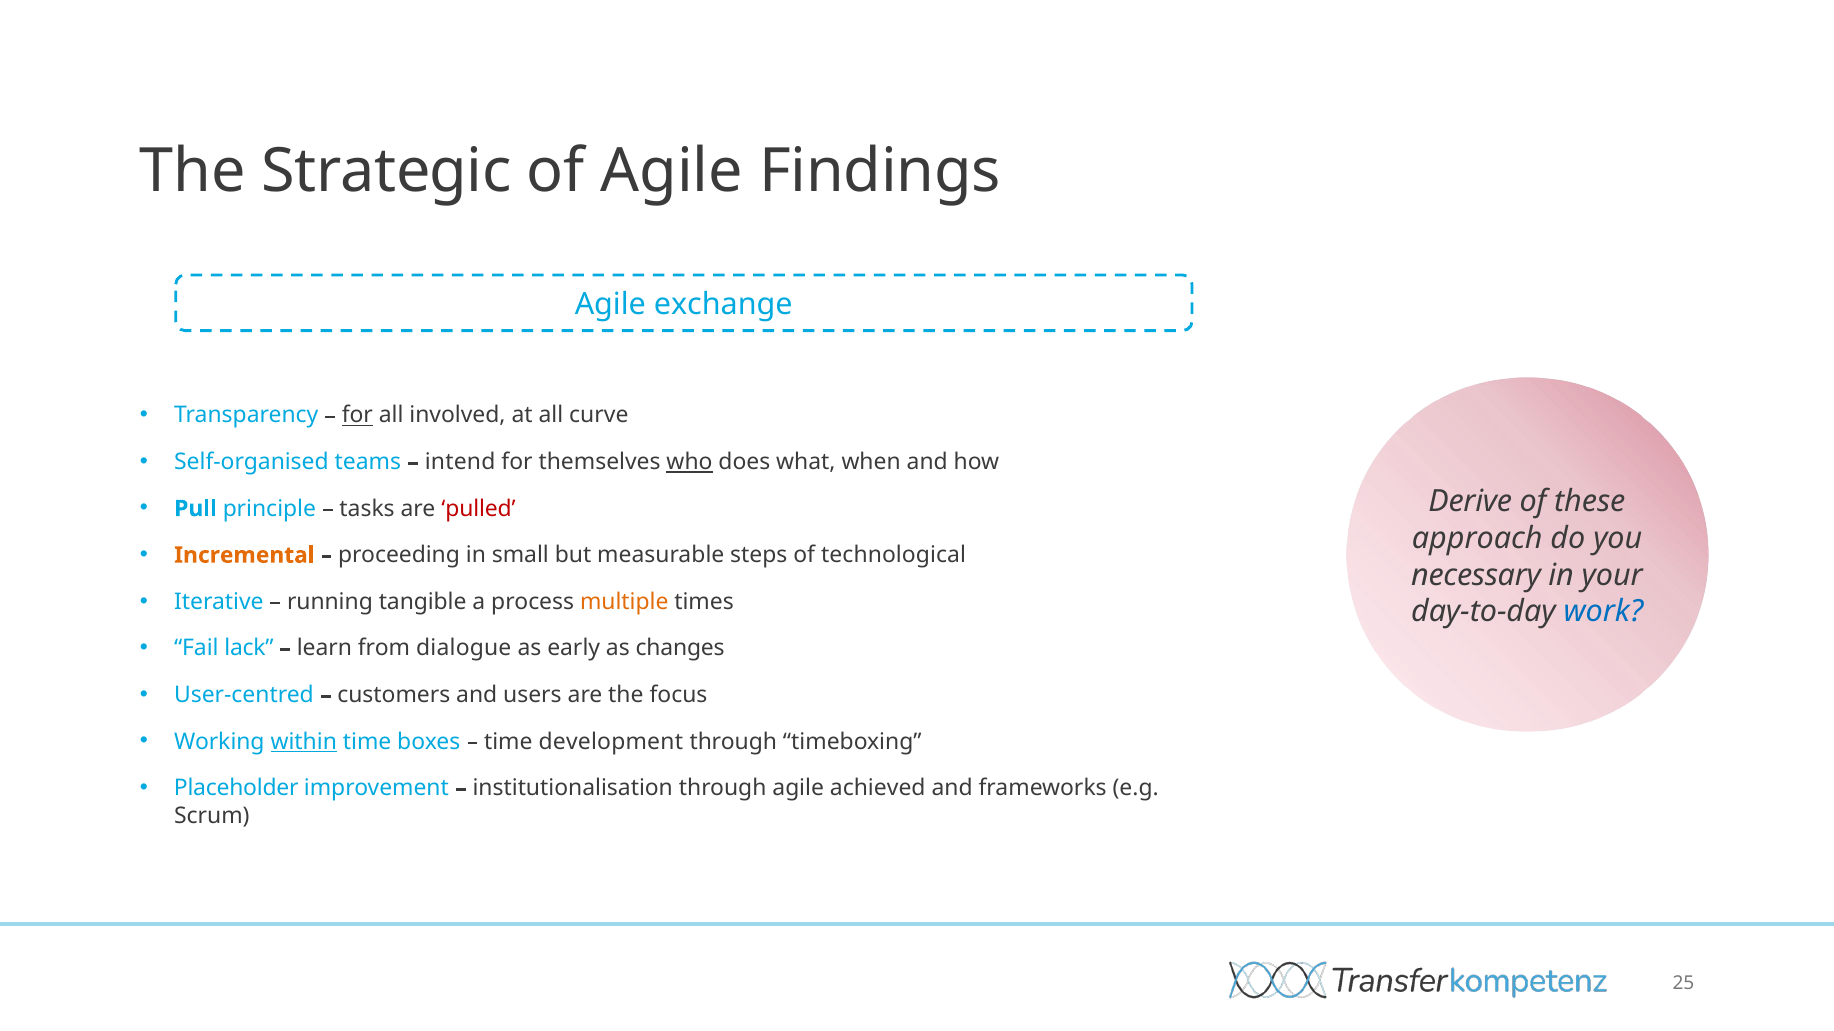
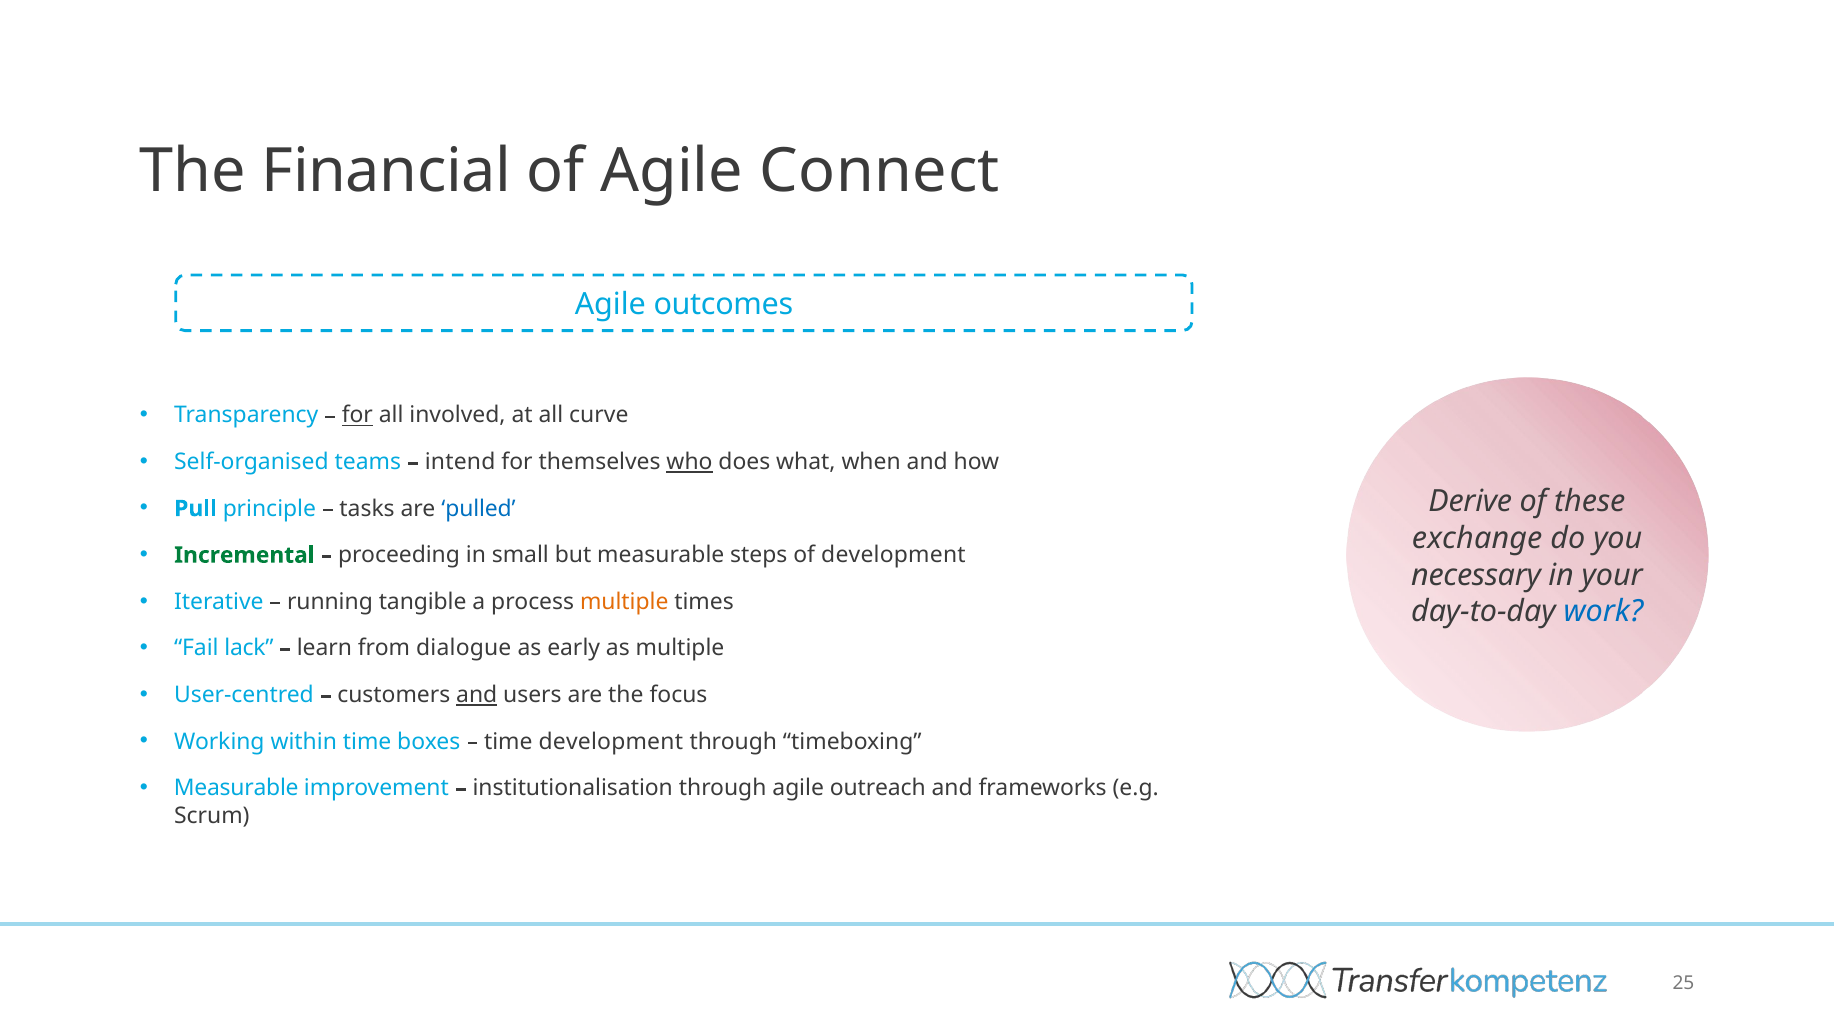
Strategic: Strategic -> Financial (387, 172)
Findings: Findings -> Connect (880, 172)
exchange: exchange -> outcomes (723, 305)
pulled colour: red -> blue (479, 509)
approach: approach -> exchange (1477, 539)
Incremental colour: orange -> green (244, 556)
of technological: technological -> development (893, 556)
as changes: changes -> multiple (680, 649)
and underline: none -> present (477, 695)
within underline: present -> none (304, 742)
Placeholder: Placeholder -> Measurable (236, 789)
achieved: achieved -> outreach (878, 789)
